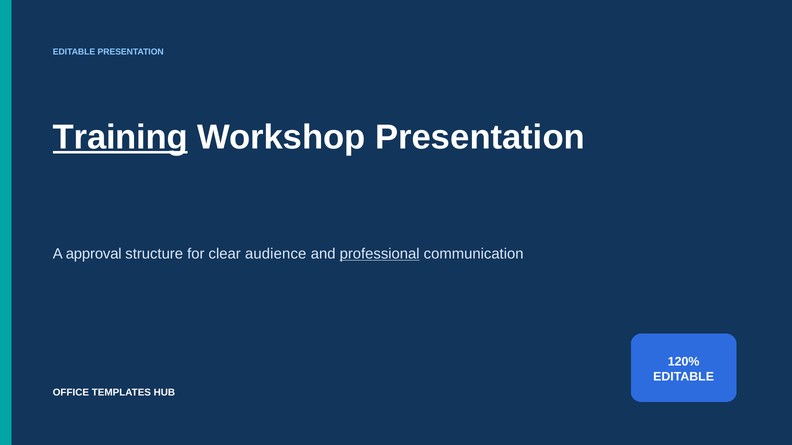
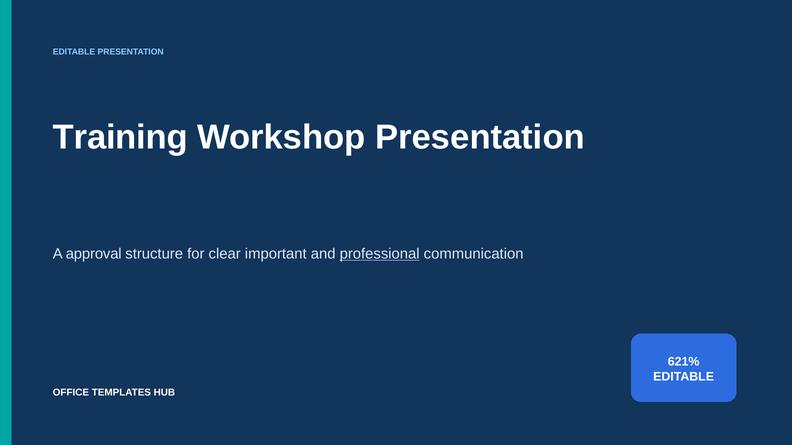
Training underline: present -> none (120, 138)
audience: audience -> important (276, 254)
120%: 120% -> 621% (684, 362)
